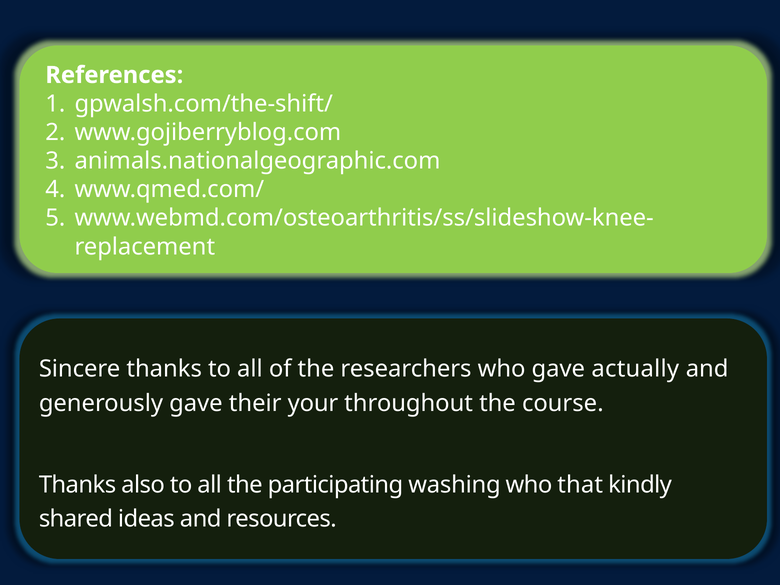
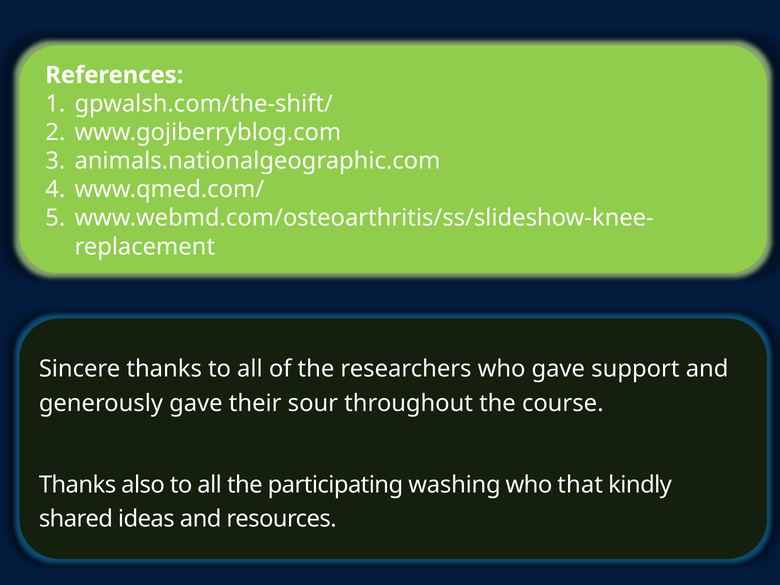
actually: actually -> support (635, 369)
your: your -> sour (313, 403)
